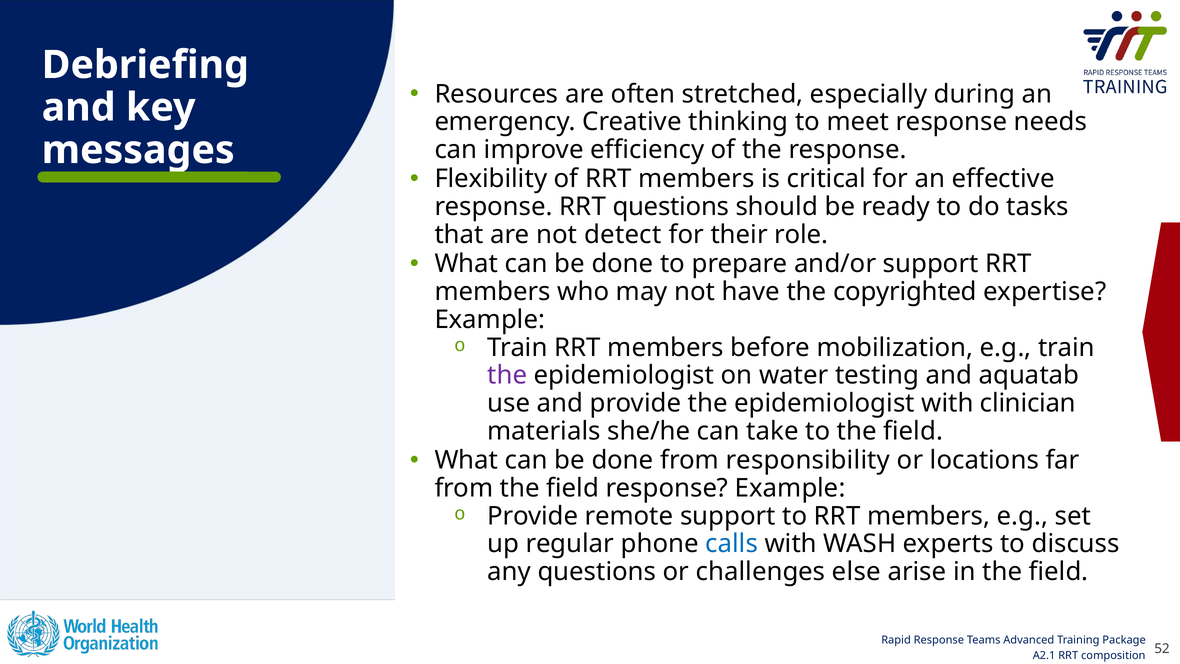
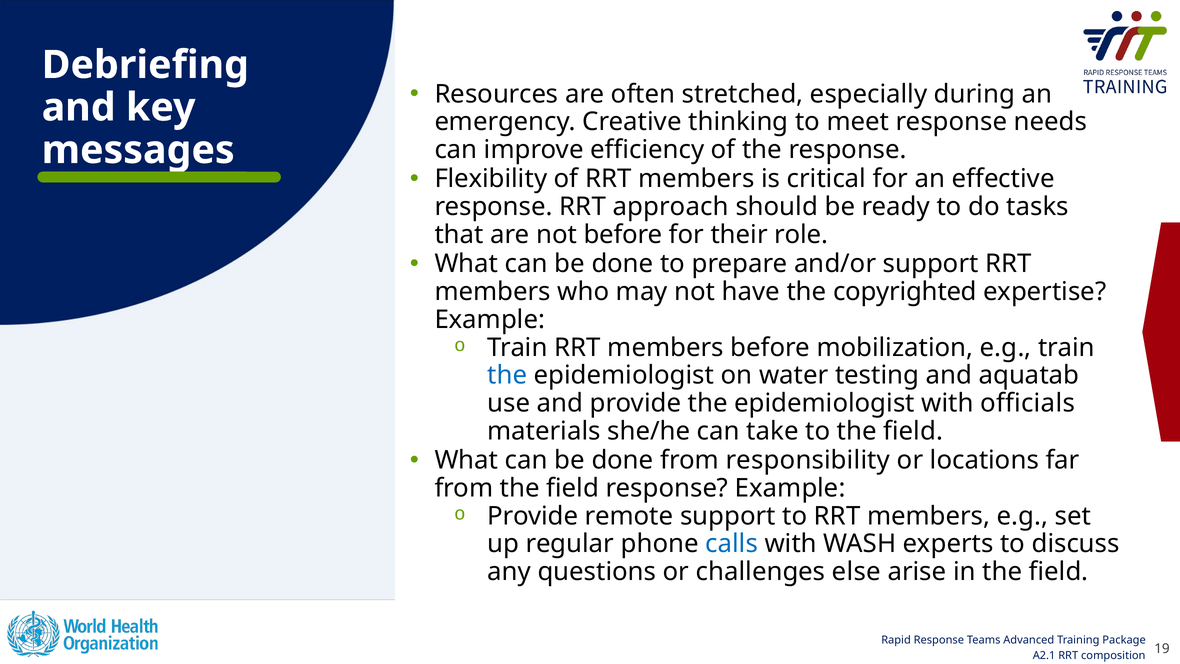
RRT questions: questions -> approach (671, 207)
not detect: detect -> before (623, 235)
the colour: purple -> blue (507, 375)
clinician: clinician -> officials (1028, 403)
52: 52 -> 19 (1162, 648)
